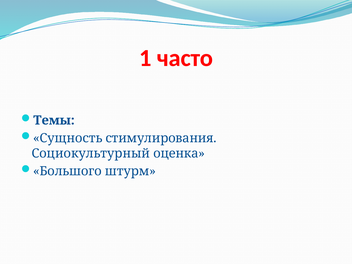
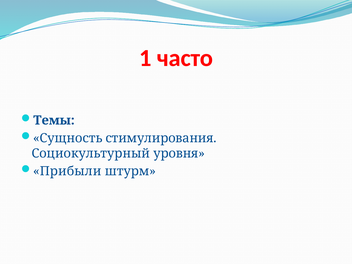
оценка: оценка -> уровня (179, 153)
Большого: Большого -> Прибыли (67, 171)
